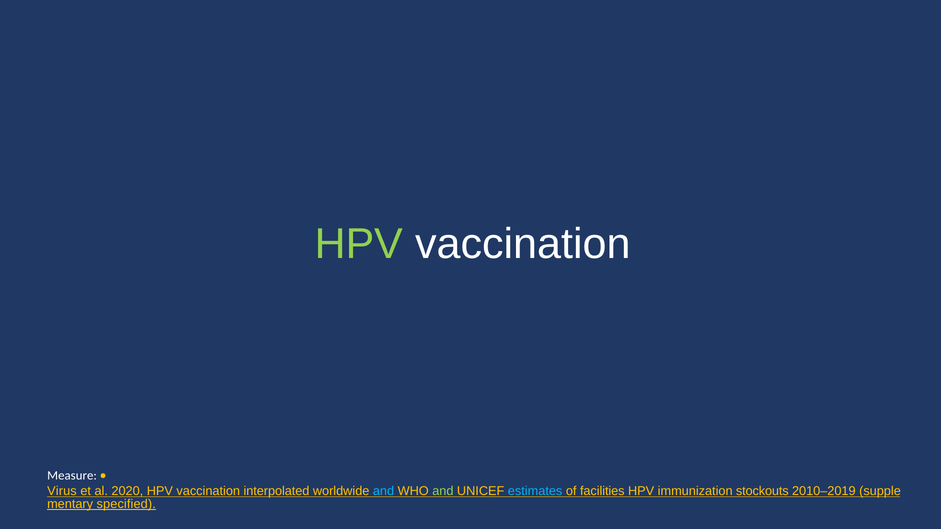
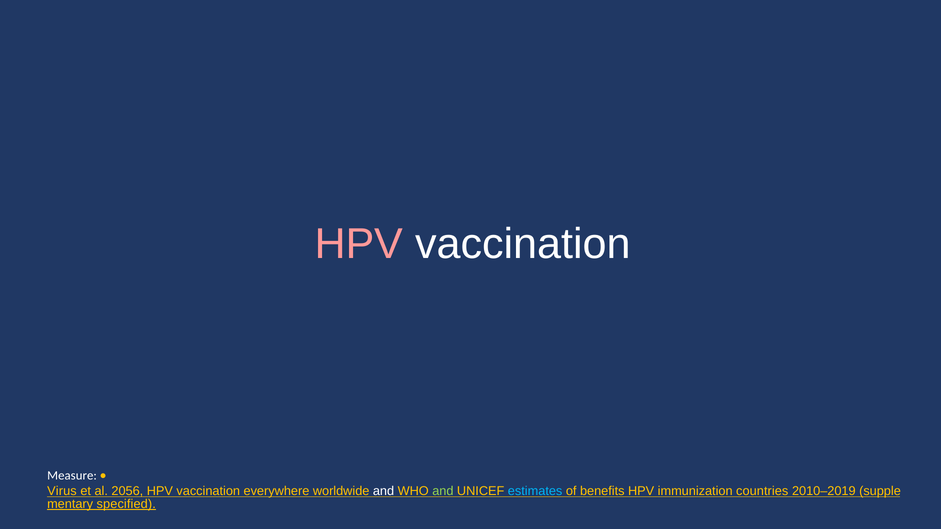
HPV colour: light green -> pink (359, 244)
2020: 2020 -> 2056 (127, 491)
interpolated: interpolated -> everywhere (276, 491)
and colour: light blue -> white (384, 491)
facilities: facilities -> benefits (602, 491)
stockouts: stockouts -> countries (762, 491)
